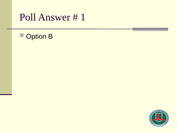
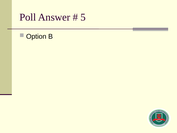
1: 1 -> 5 (83, 17)
